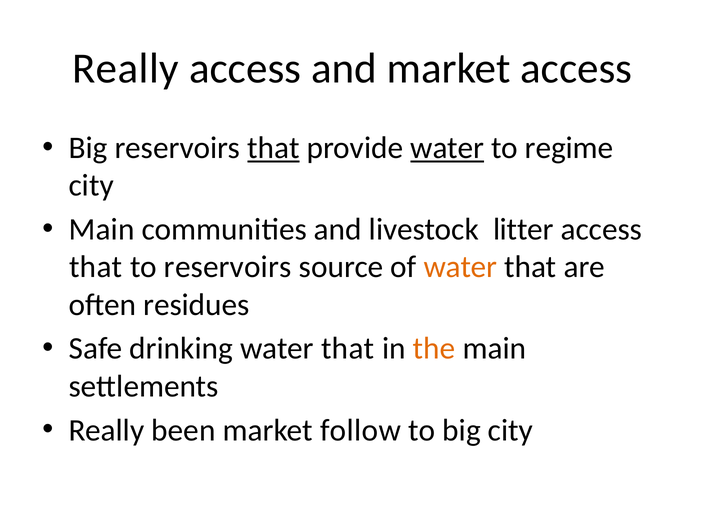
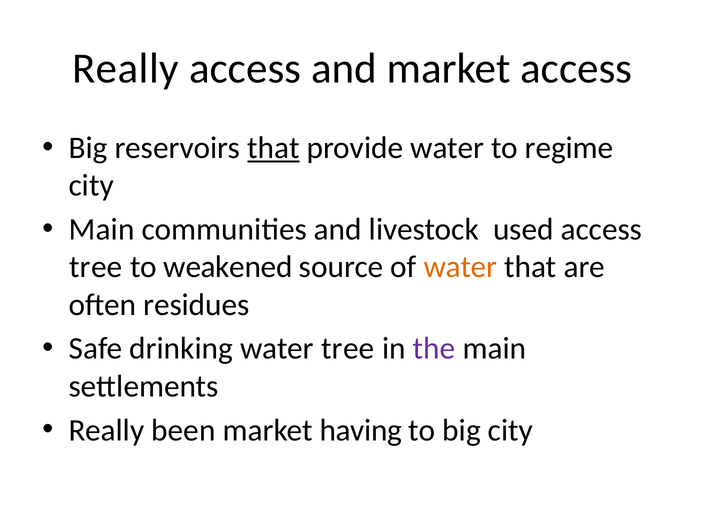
water underline: present -> none (447, 148)
litter: litter -> used (523, 229)
that: that -> tree (96, 267)
to reservoirs: reservoirs -> weakened (228, 267)
drinking water that: that -> tree (348, 348)
the colour: orange -> purple (434, 348)
follow: follow -> having (361, 430)
